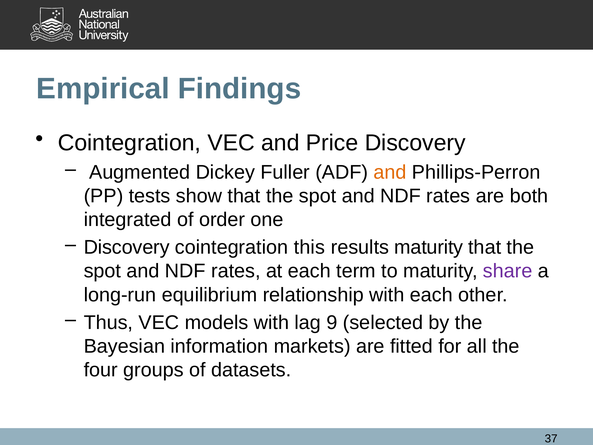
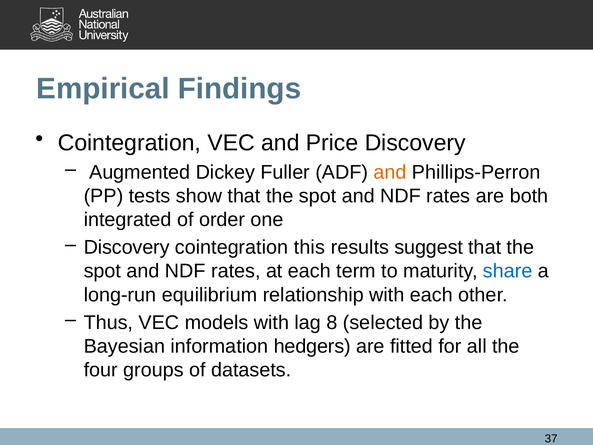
results maturity: maturity -> suggest (429, 247)
share colour: purple -> blue (508, 271)
9: 9 -> 8 (332, 322)
markets: markets -> hedgers (312, 346)
